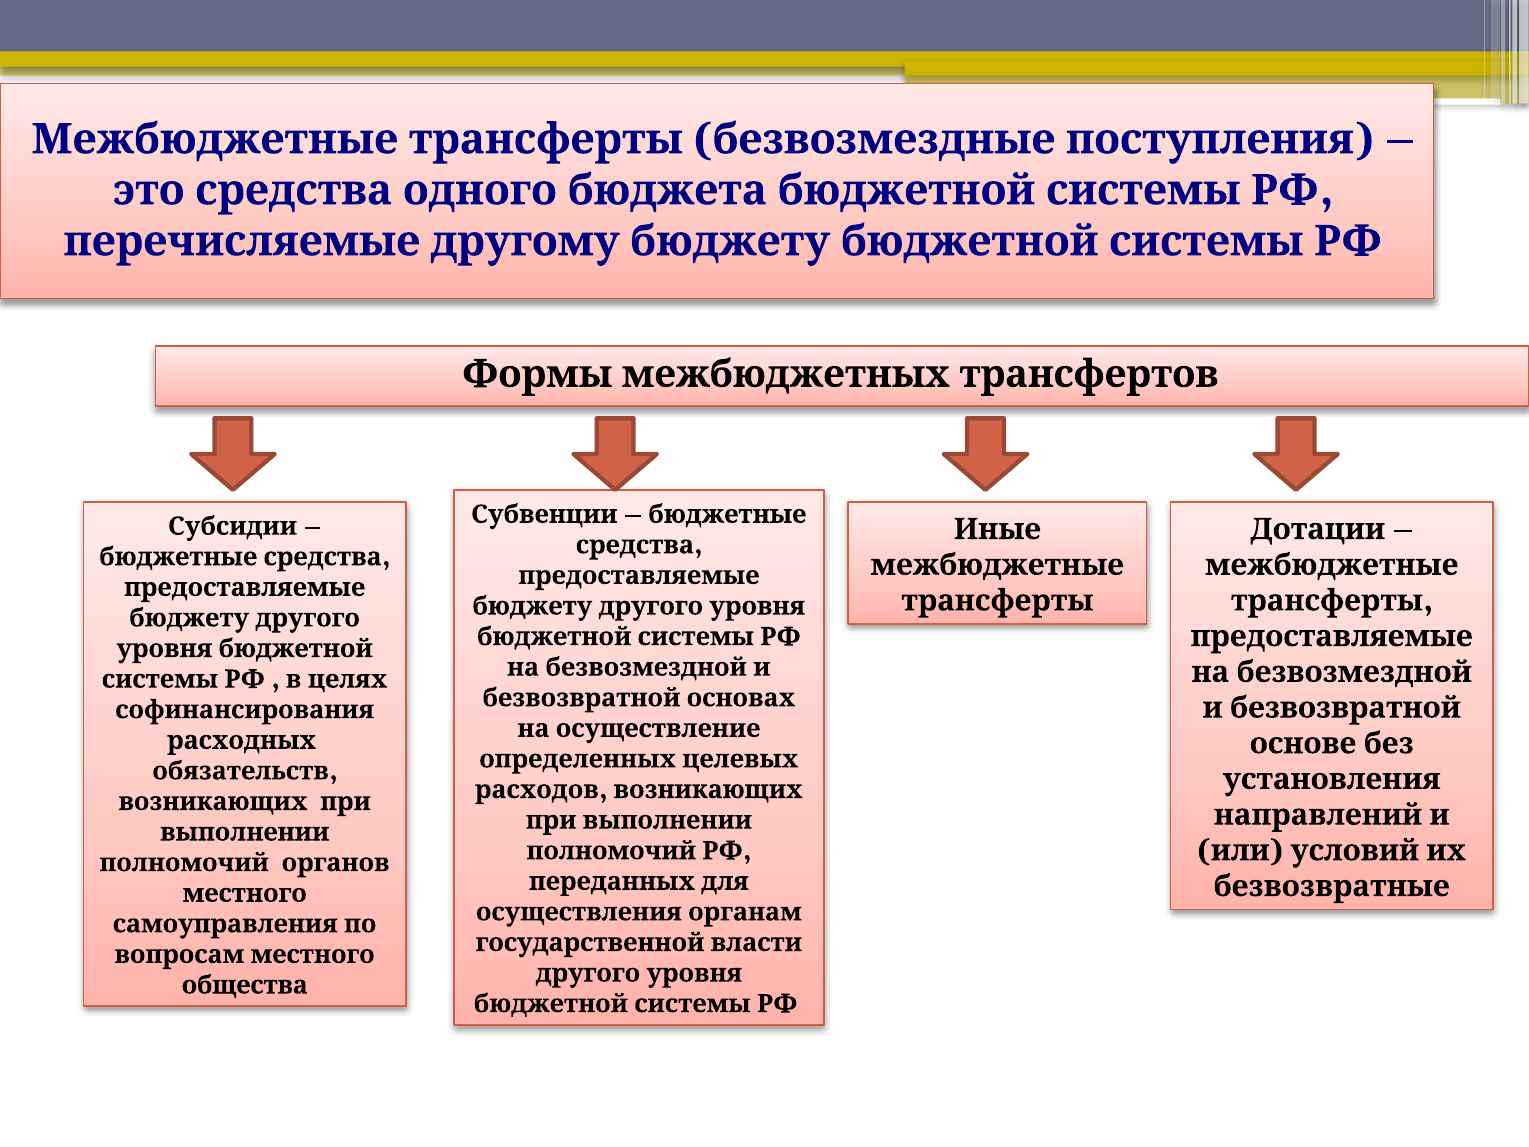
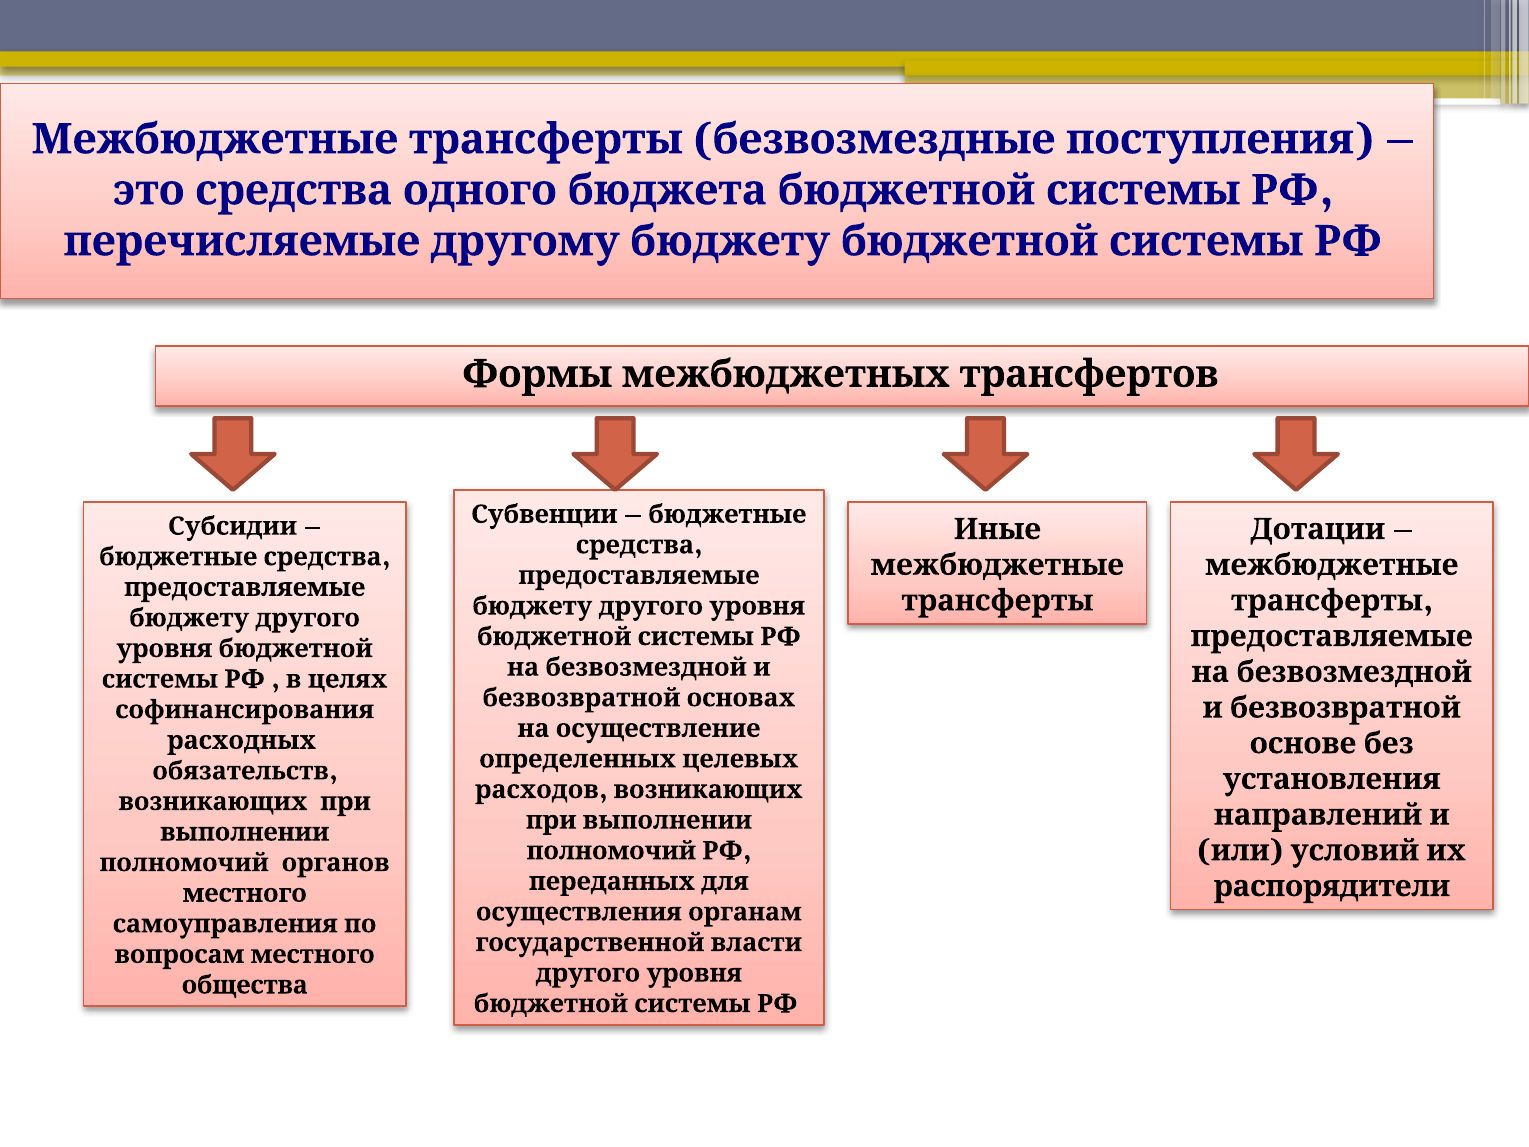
безвозвратные: безвозвратные -> распорядители (1332, 886)
